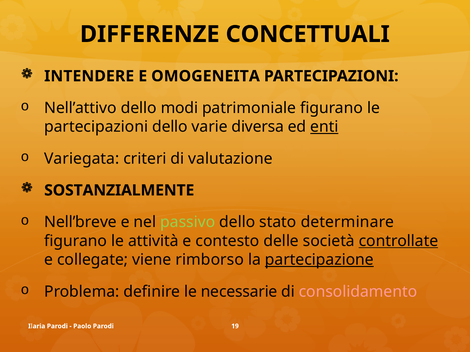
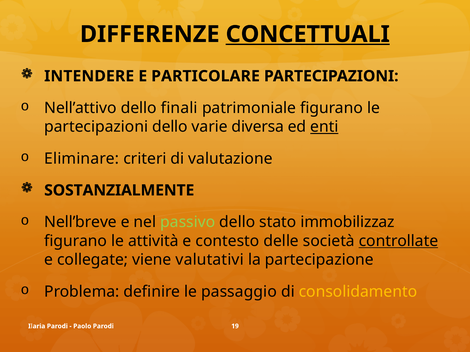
CONCETTUALI underline: none -> present (308, 34)
OMOGENEITA: OMOGENEITA -> PARTICOLARE (206, 76)
modi: modi -> finali (179, 108)
Variegata: Variegata -> Eliminare (82, 159)
determinare: determinare -> immobilizzaz (348, 222)
rimborso: rimborso -> valutativi (210, 260)
partecipazione underline: present -> none (319, 260)
necessarie: necessarie -> passaggio (239, 292)
consolidamento colour: pink -> yellow (358, 292)
